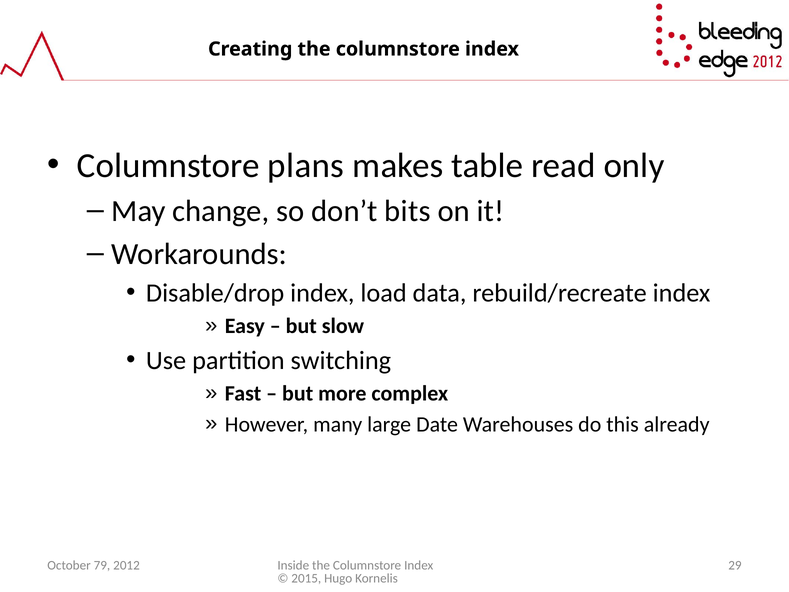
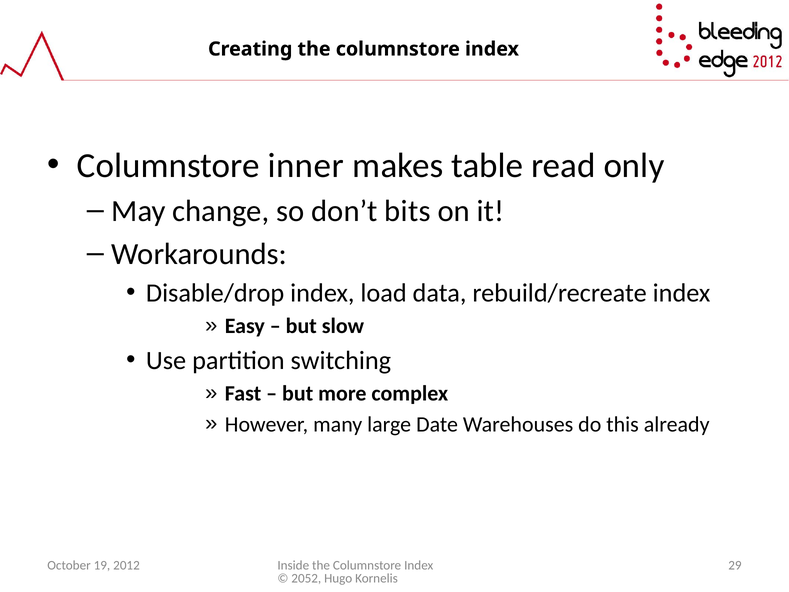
plans: plans -> inner (306, 166)
79: 79 -> 19 (102, 565)
2015: 2015 -> 2052 (306, 578)
